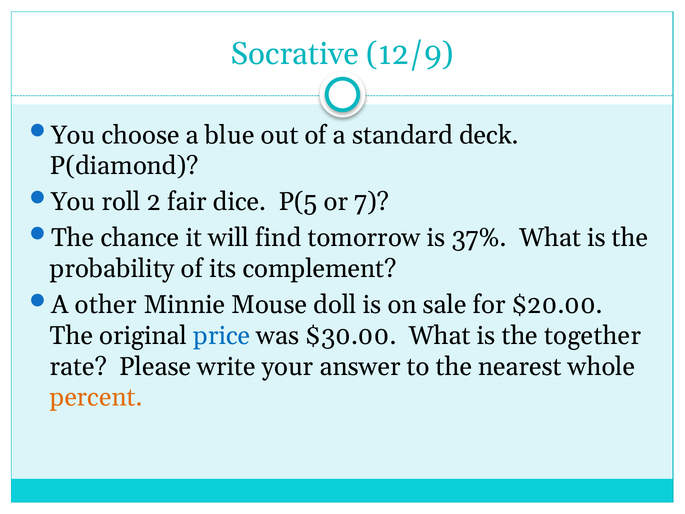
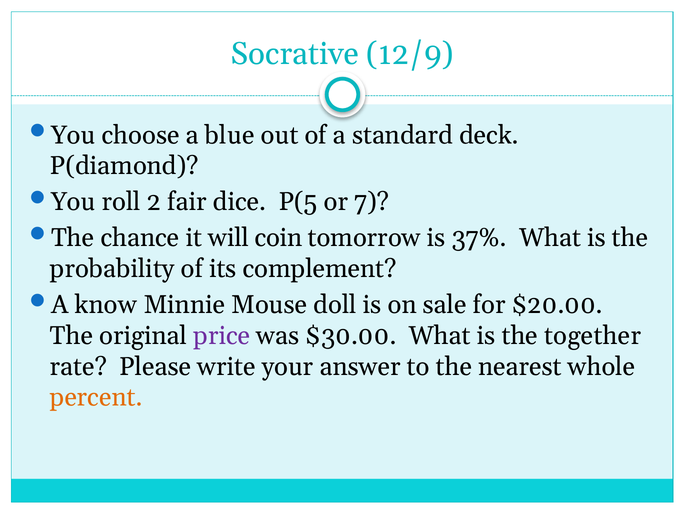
find: find -> coin (279, 238)
other: other -> know (106, 305)
price colour: blue -> purple (222, 336)
